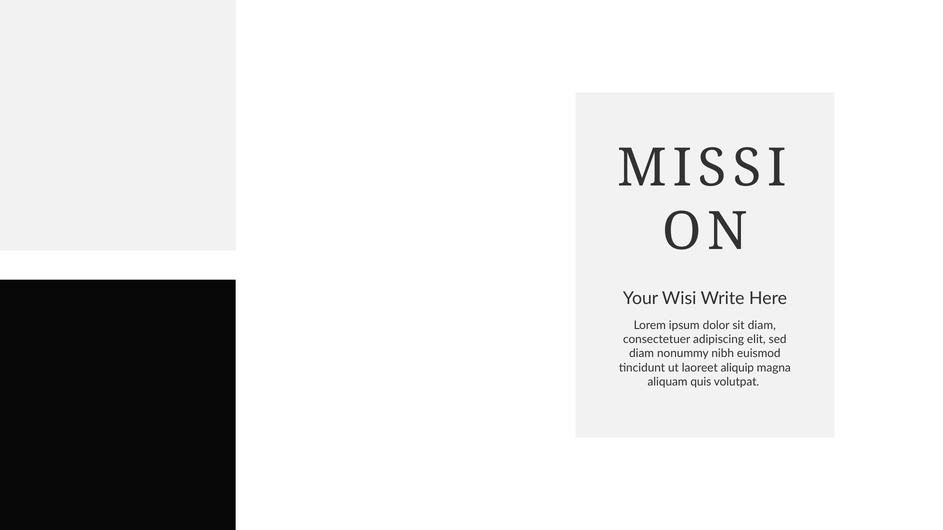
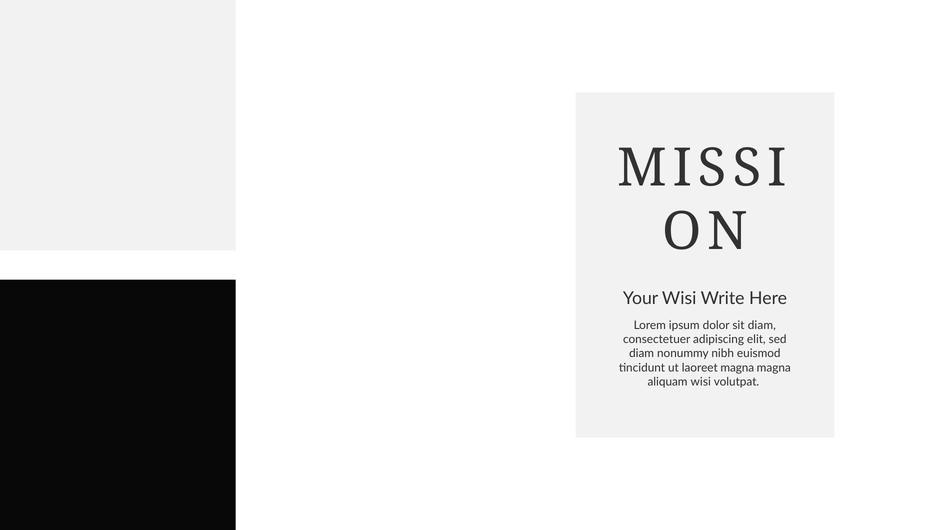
laoreet aliquip: aliquip -> magna (737, 368)
aliquam quis: quis -> wisi (701, 382)
